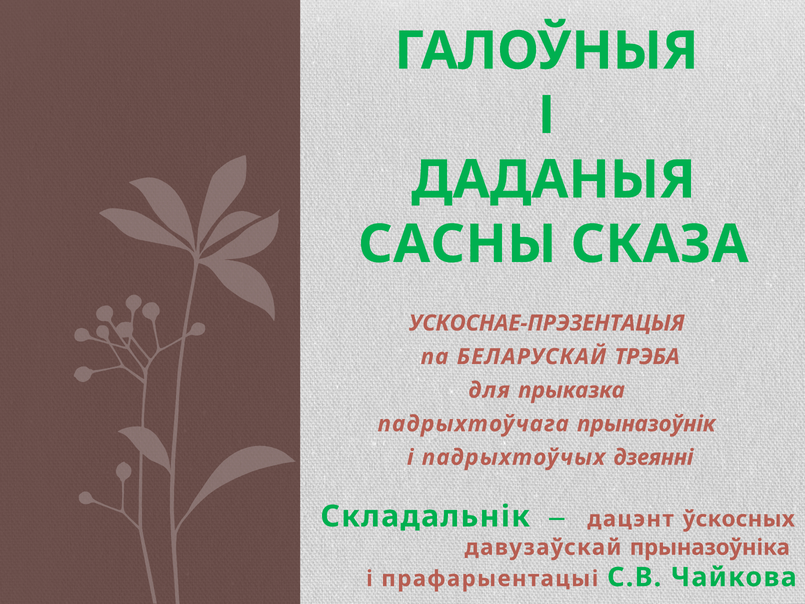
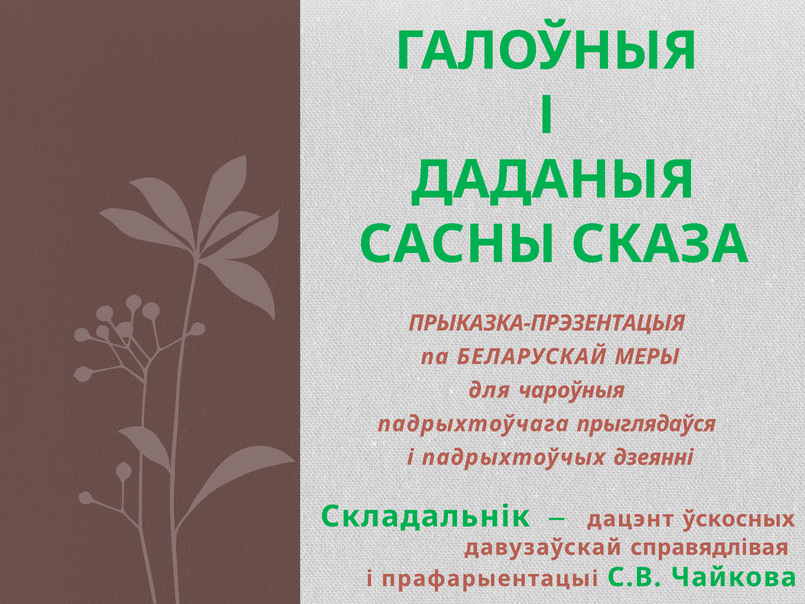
УСКОСНАЕ-ПРЭЗЕНТАЦЫЯ: УСКОСНАЕ-ПРЭЗЕНТАЦЫЯ -> ПРЫКАЗКА-ПРЭЗЕНТАЦЫЯ (547, 323)
ТРЭБА: ТРЭБА -> МЕРЫ (647, 357)
прыказка: прыказка -> чароўныя (572, 390)
прыназоўнік: прыназоўнік -> прыглядаўся (646, 424)
прыназоўніка: прыназоўніка -> справядлівая (710, 547)
